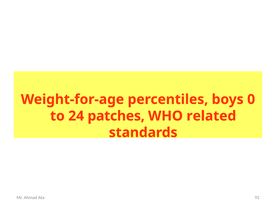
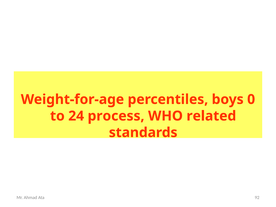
patches: patches -> process (116, 116)
